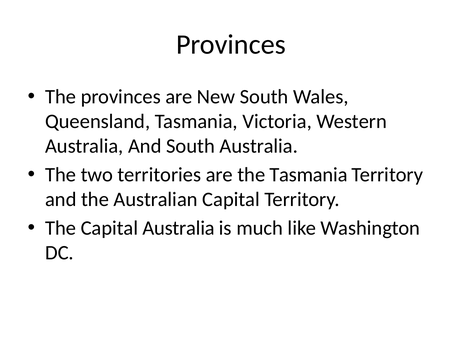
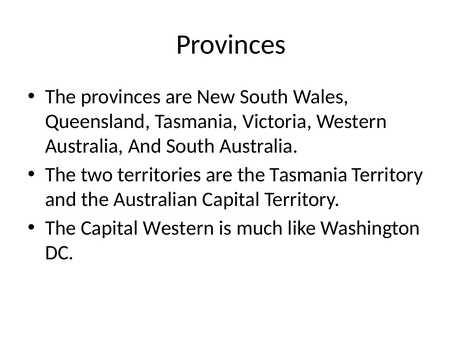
Capital Australia: Australia -> Western (179, 228)
